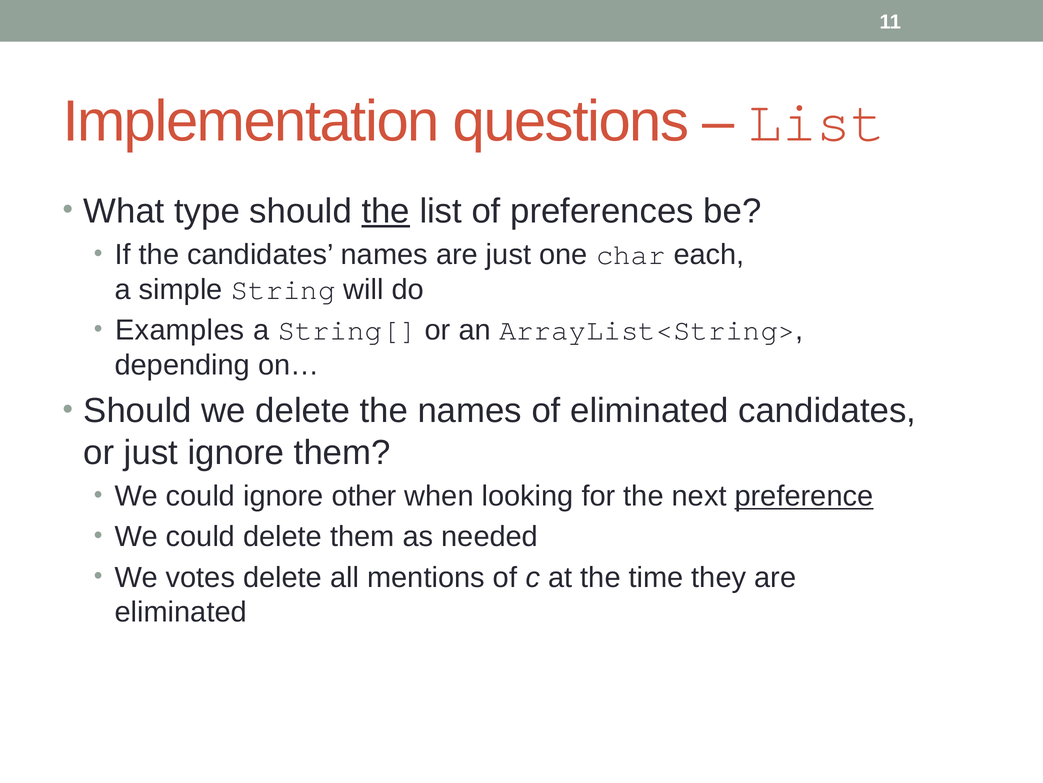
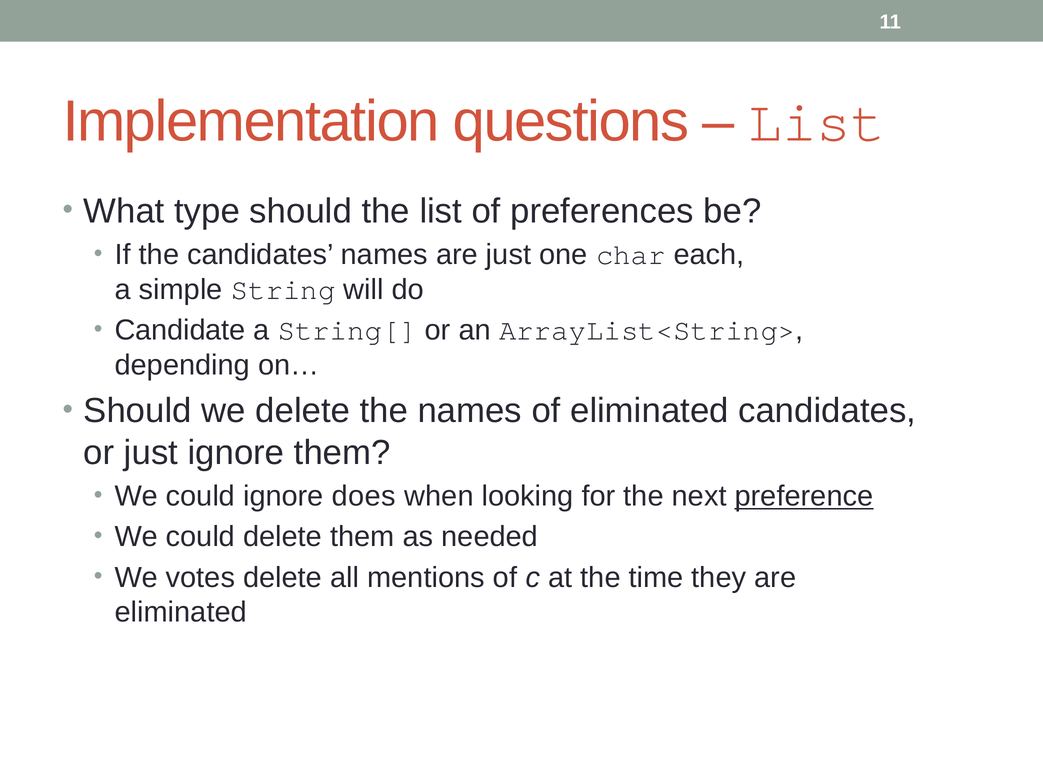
the underline: present -> none (386, 211)
Examples: Examples -> Candidate (180, 330)
other: other -> does (364, 496)
